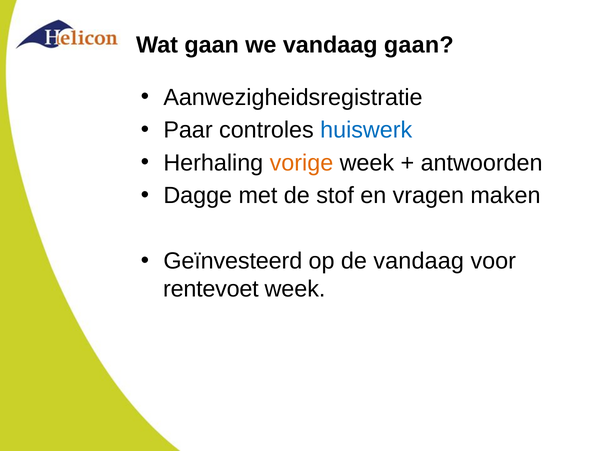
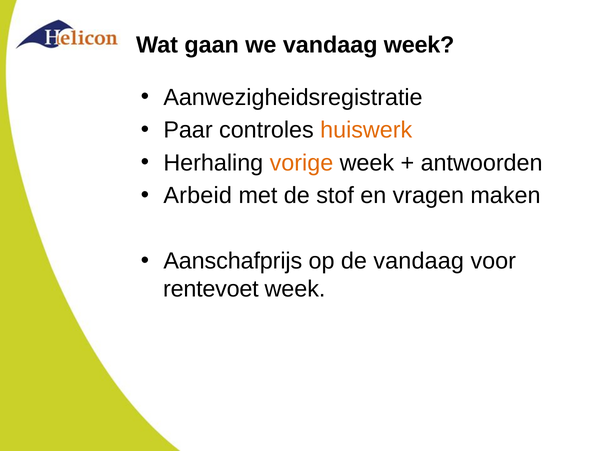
vandaag gaan: gaan -> week (419, 45)
huiswerk colour: blue -> orange (366, 130)
Dagge: Dagge -> Arbeid (198, 196)
Geïnvesteerd: Geïnvesteerd -> Aanschafprijs (233, 261)
